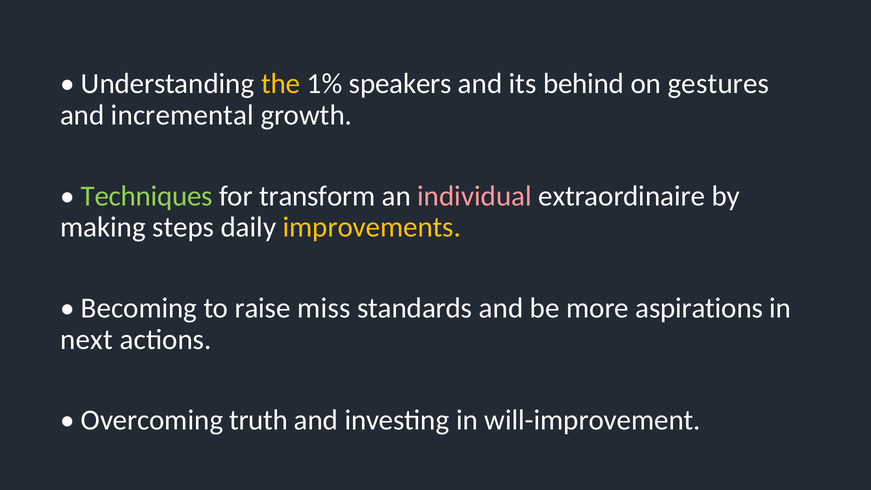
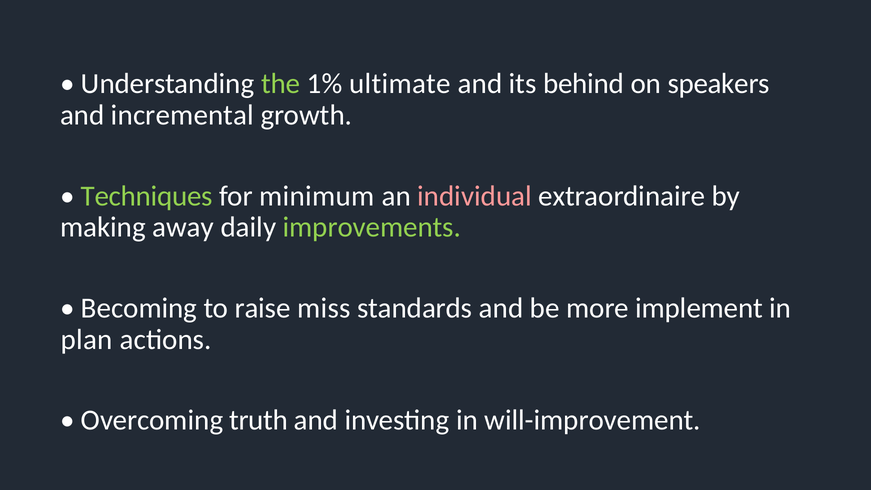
the colour: yellow -> light green (281, 84)
speakers: speakers -> ultimate (400, 84)
gestures: gestures -> speakers (719, 84)
transform: transform -> minimum (317, 196)
steps: steps -> away (183, 227)
improvements colour: yellow -> light green (372, 227)
aspirations: aspirations -> implement (699, 308)
next: next -> plan (87, 340)
